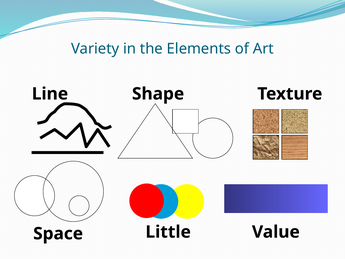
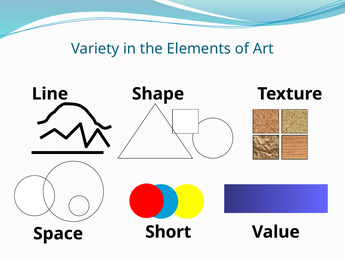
Little: Little -> Short (168, 232)
